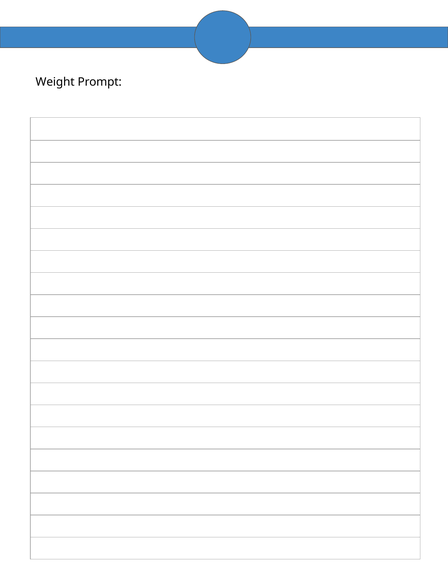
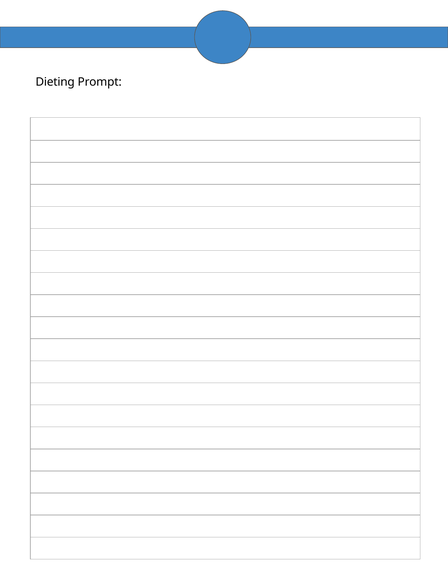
Weight: Weight -> Dieting (55, 82)
